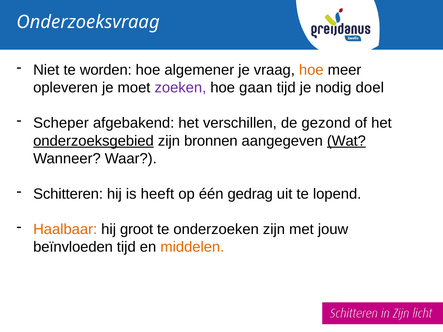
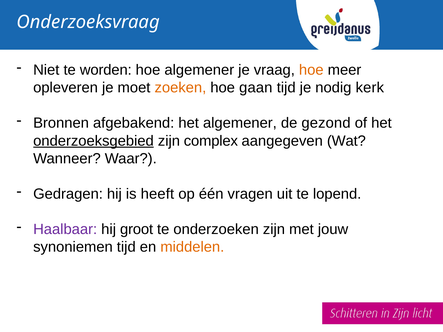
zoeken colour: purple -> orange (180, 88)
doel: doel -> kerk (370, 88)
Scheper: Scheper -> Bronnen (61, 123)
het verschillen: verschillen -> algemener (240, 123)
bronnen: bronnen -> complex (211, 141)
Wat underline: present -> none (346, 141)
Schitteren: Schitteren -> Gedragen (68, 194)
gedrag: gedrag -> vragen (250, 194)
Haalbaar colour: orange -> purple (65, 230)
beïnvloeden: beïnvloeden -> synoniemen (73, 247)
